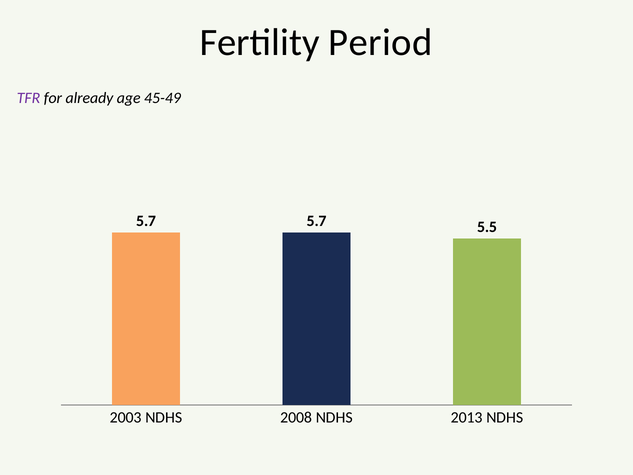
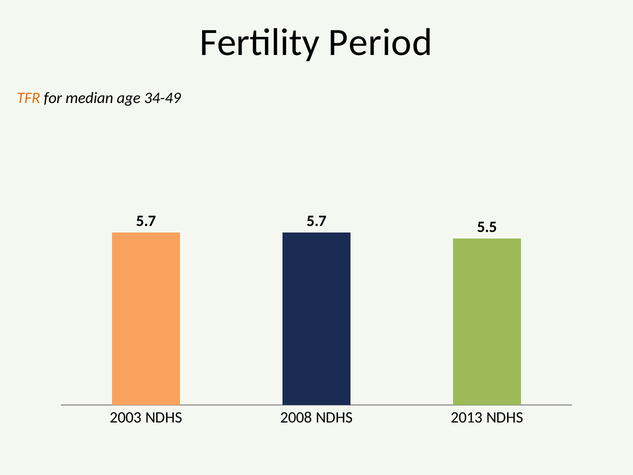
TFR colour: purple -> orange (29, 98)
already: already -> median (89, 98)
45-49: 45-49 -> 34-49 (163, 98)
